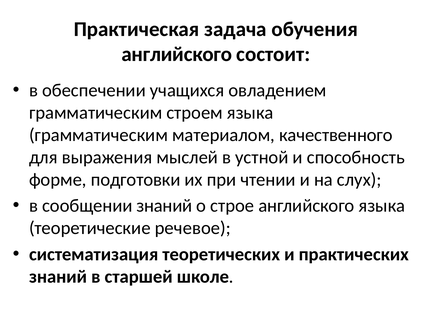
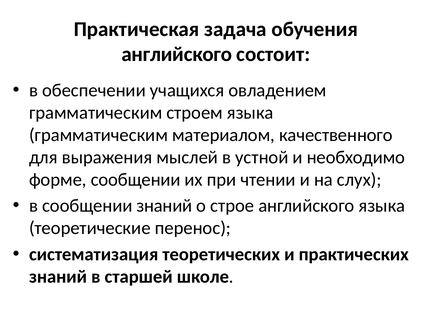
способность: способность -> необходимо (356, 157)
форме подготовки: подготовки -> сообщении (136, 180)
речевое: речевое -> перенос (193, 228)
